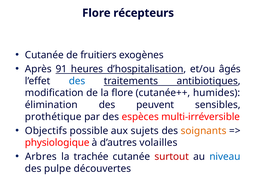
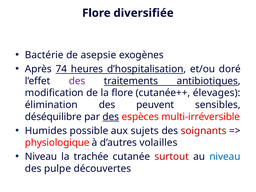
récepteurs: récepteurs -> diversifiée (144, 13)
Cutanée: Cutanée -> Bactérie (44, 55)
fruitiers: fruitiers -> asepsie (98, 55)
91: 91 -> 74 (61, 69)
âgés: âgés -> doré (230, 69)
des colour: blue -> purple (77, 81)
humides: humides -> élevages (217, 93)
prothétique: prothétique -> déséquilibre (53, 117)
des underline: none -> present (111, 117)
Objectifs: Objectifs -> Humides (46, 131)
soignants colour: orange -> red (204, 131)
Arbres: Arbres -> Niveau (41, 157)
